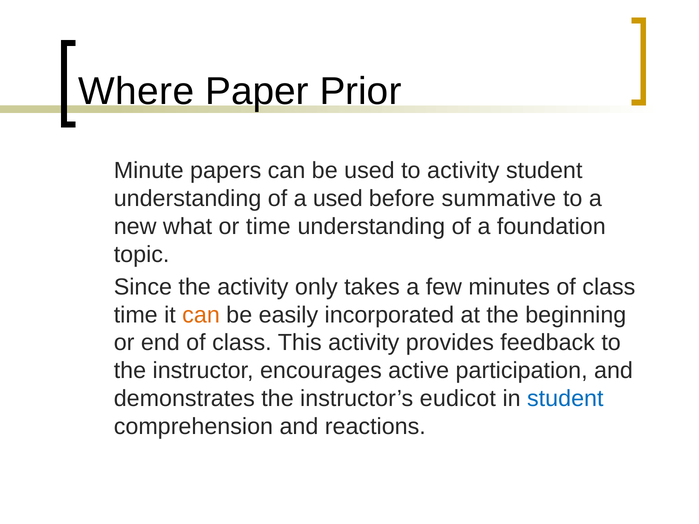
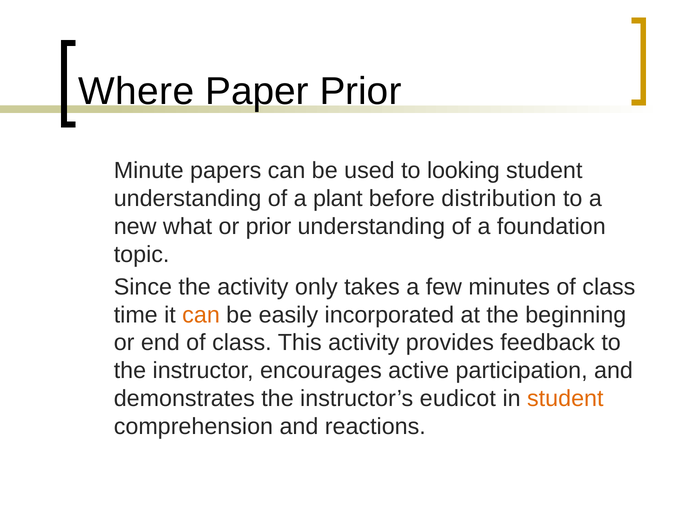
to activity: activity -> looking (463, 171)
a used: used -> plant (338, 199)
summative: summative -> distribution (499, 199)
or time: time -> prior (269, 226)
student colour: blue -> orange (565, 399)
